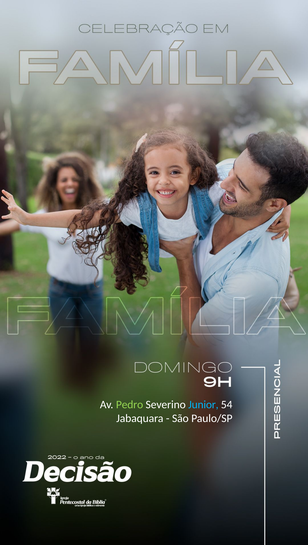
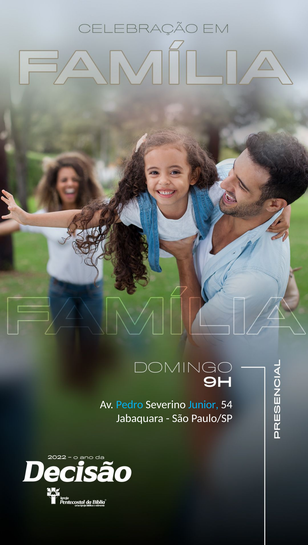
Pedro colour: light green -> light blue (130, 405)
